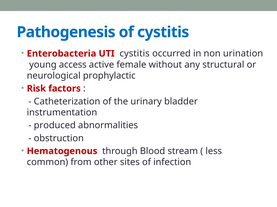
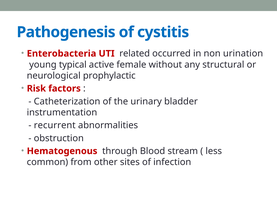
UTI cystitis: cystitis -> related (135, 54)
access: access -> typical (73, 65)
produced: produced -> recurrent (55, 126)
